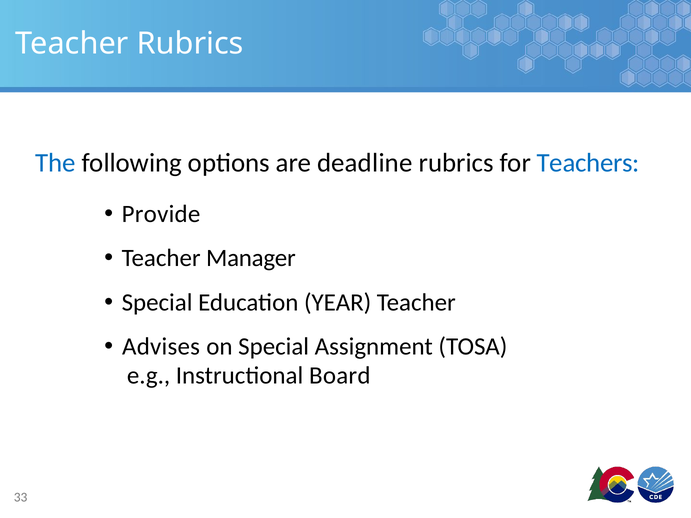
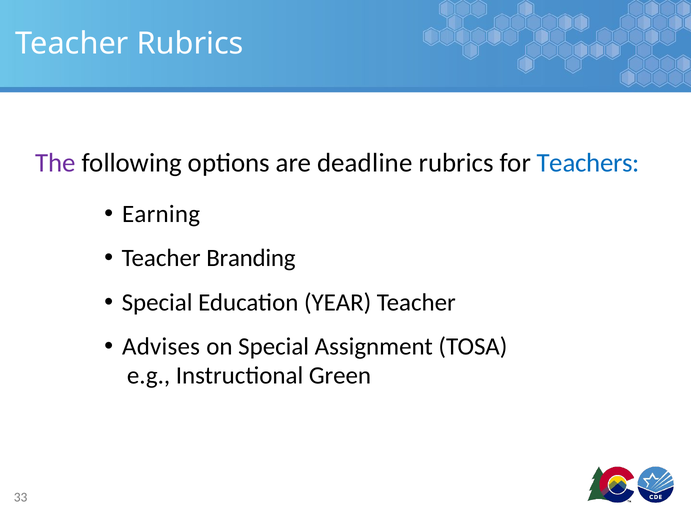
The colour: blue -> purple (55, 163)
Provide: Provide -> Earning (161, 214)
Manager: Manager -> Branding (251, 258)
Board: Board -> Green (340, 376)
